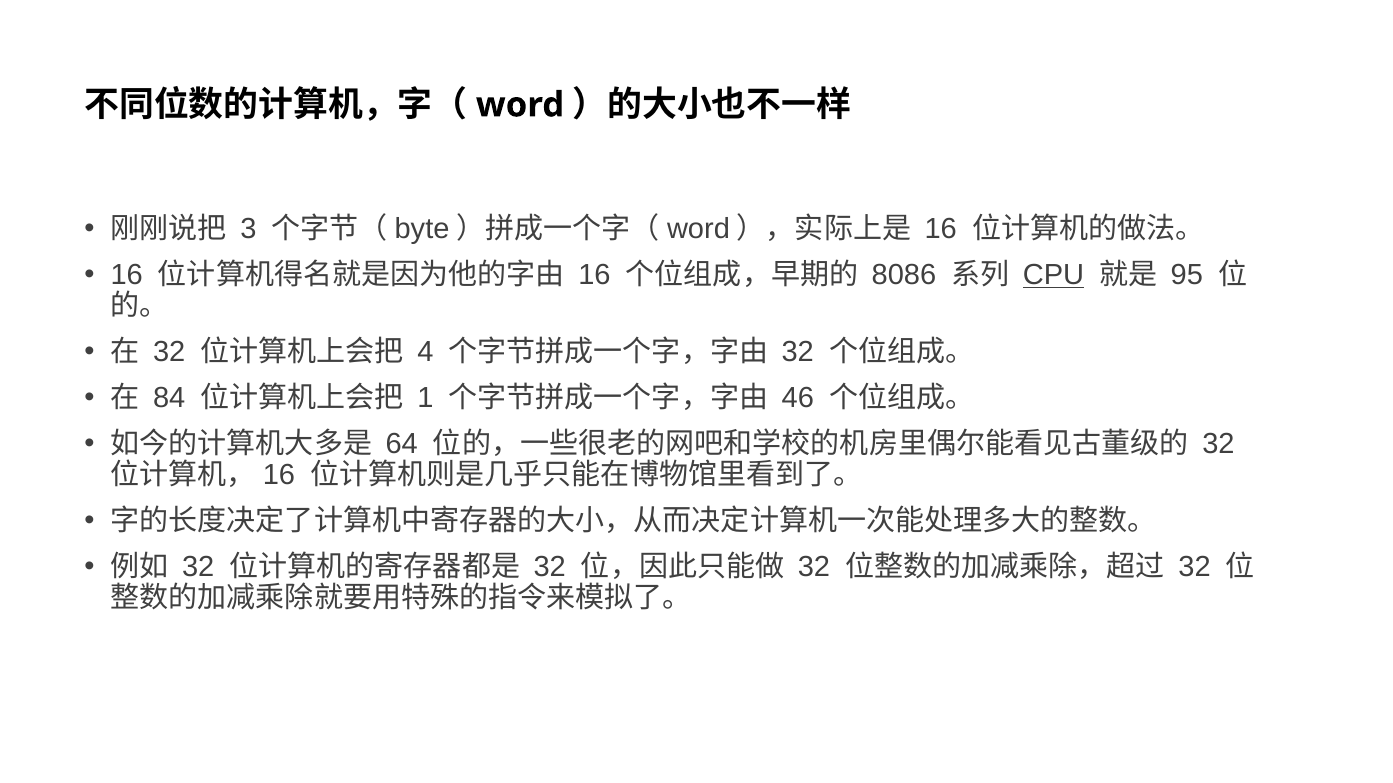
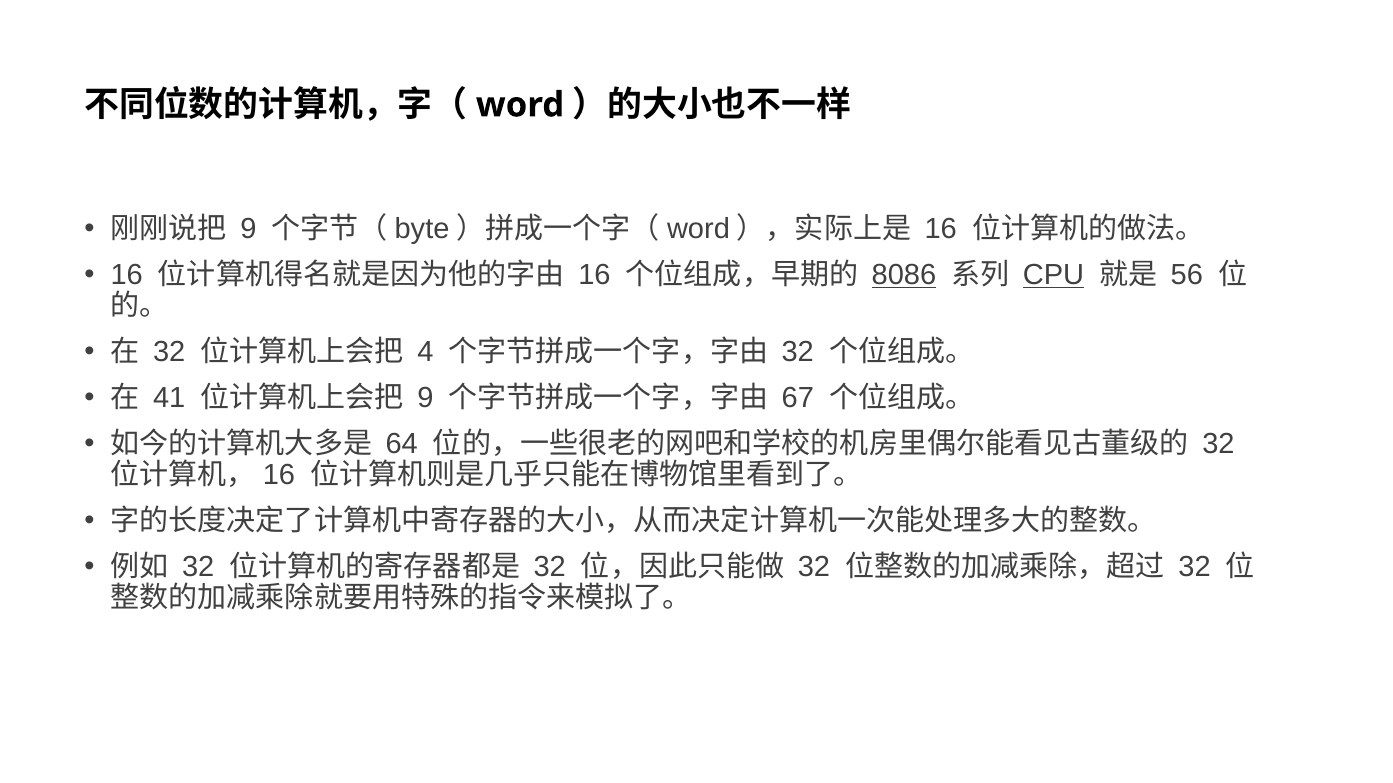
3: 3 -> 9 (248, 229)
8086 underline: none -> present (904, 275)
95: 95 -> 56 (1187, 275)
84: 84 -> 41 (169, 398)
1: 1 -> 9 (425, 398)
46: 46 -> 67 (798, 398)
